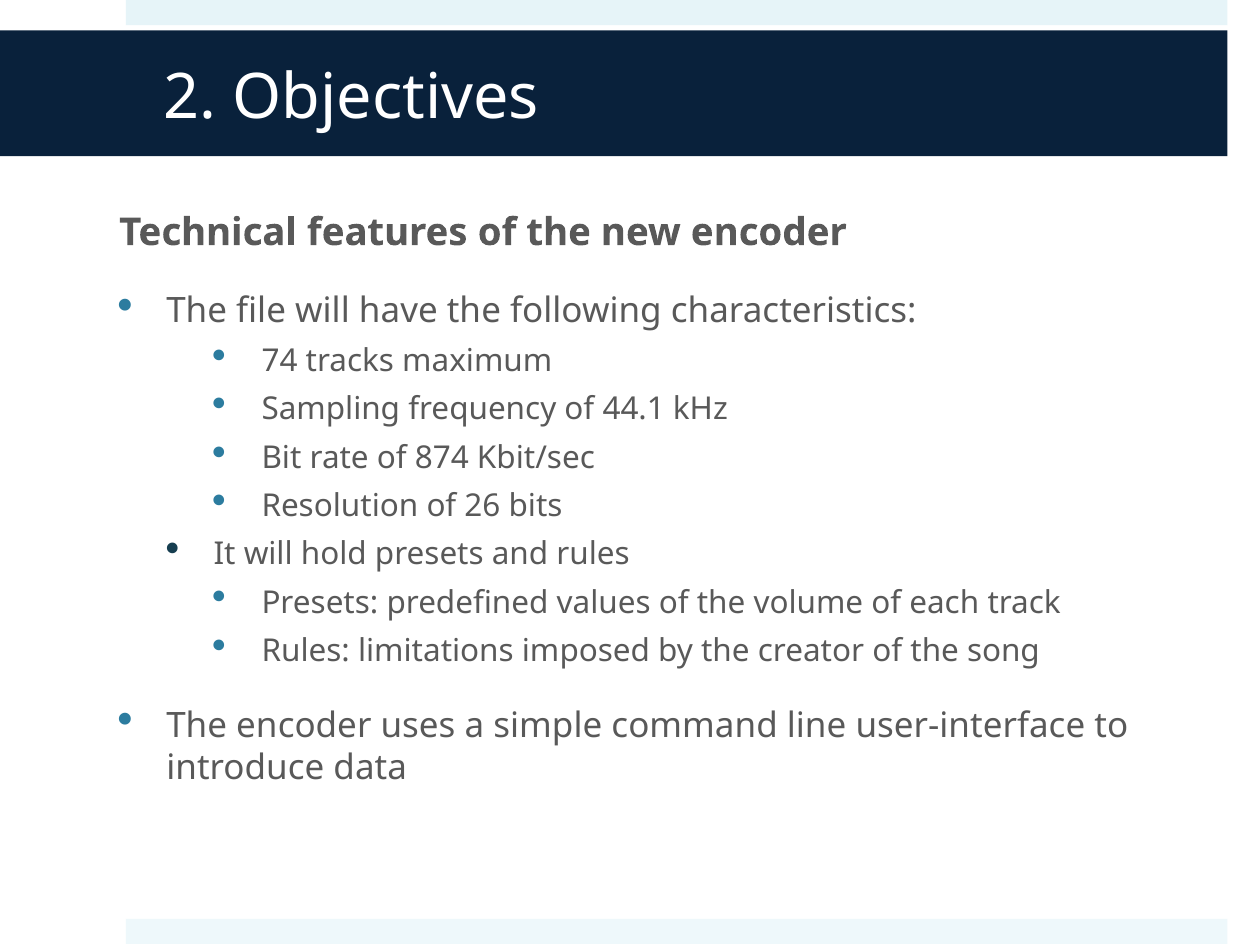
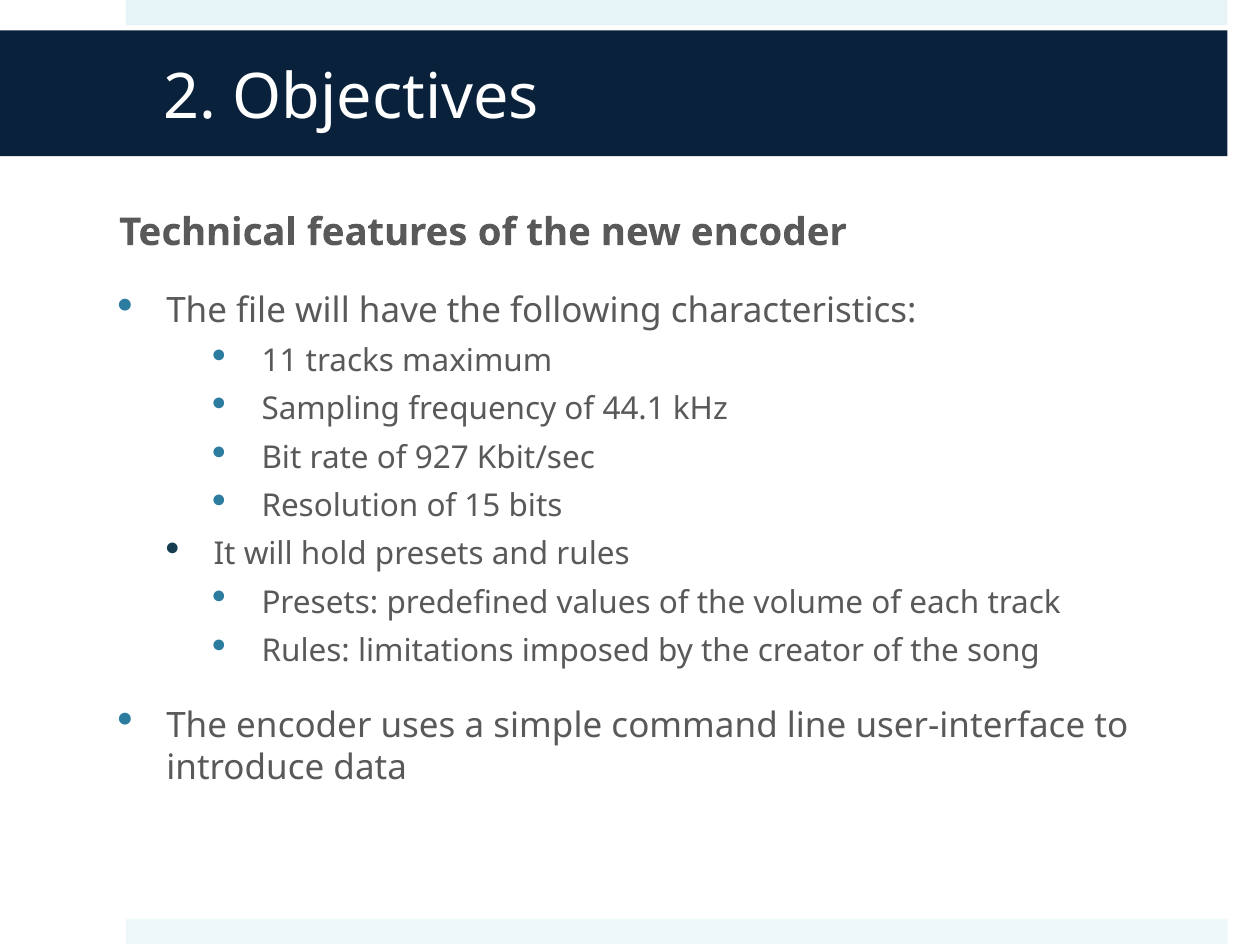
74: 74 -> 11 (280, 361)
874: 874 -> 927 (442, 458)
26: 26 -> 15 (482, 506)
